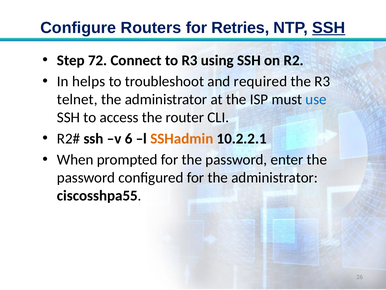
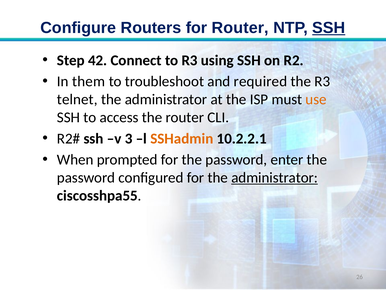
for Retries: Retries -> Router (240, 28)
72: 72 -> 42 (98, 60)
helps: helps -> them (89, 81)
use colour: blue -> orange (316, 99)
6: 6 -> 3 (129, 138)
administrator underline: none -> present (275, 177)
